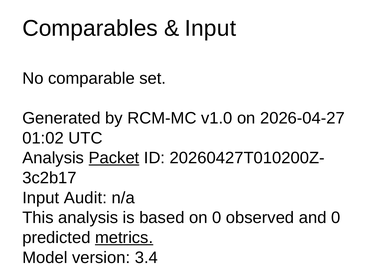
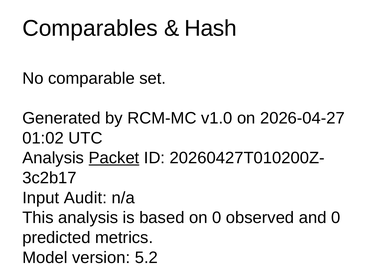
Input: Input -> Hash (211, 28)
metrics underline: present -> none (124, 237)
3.4: 3.4 -> 5.2 (146, 257)
